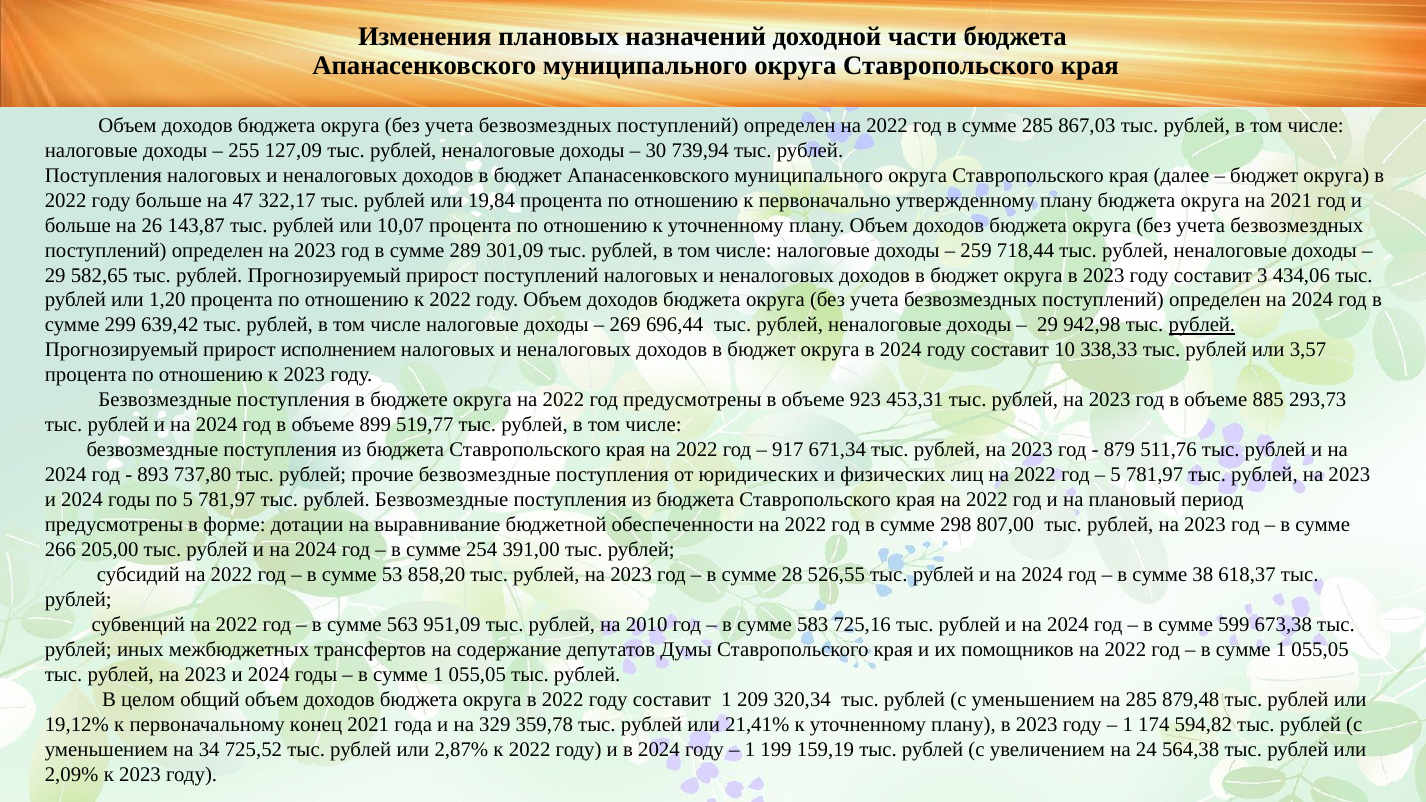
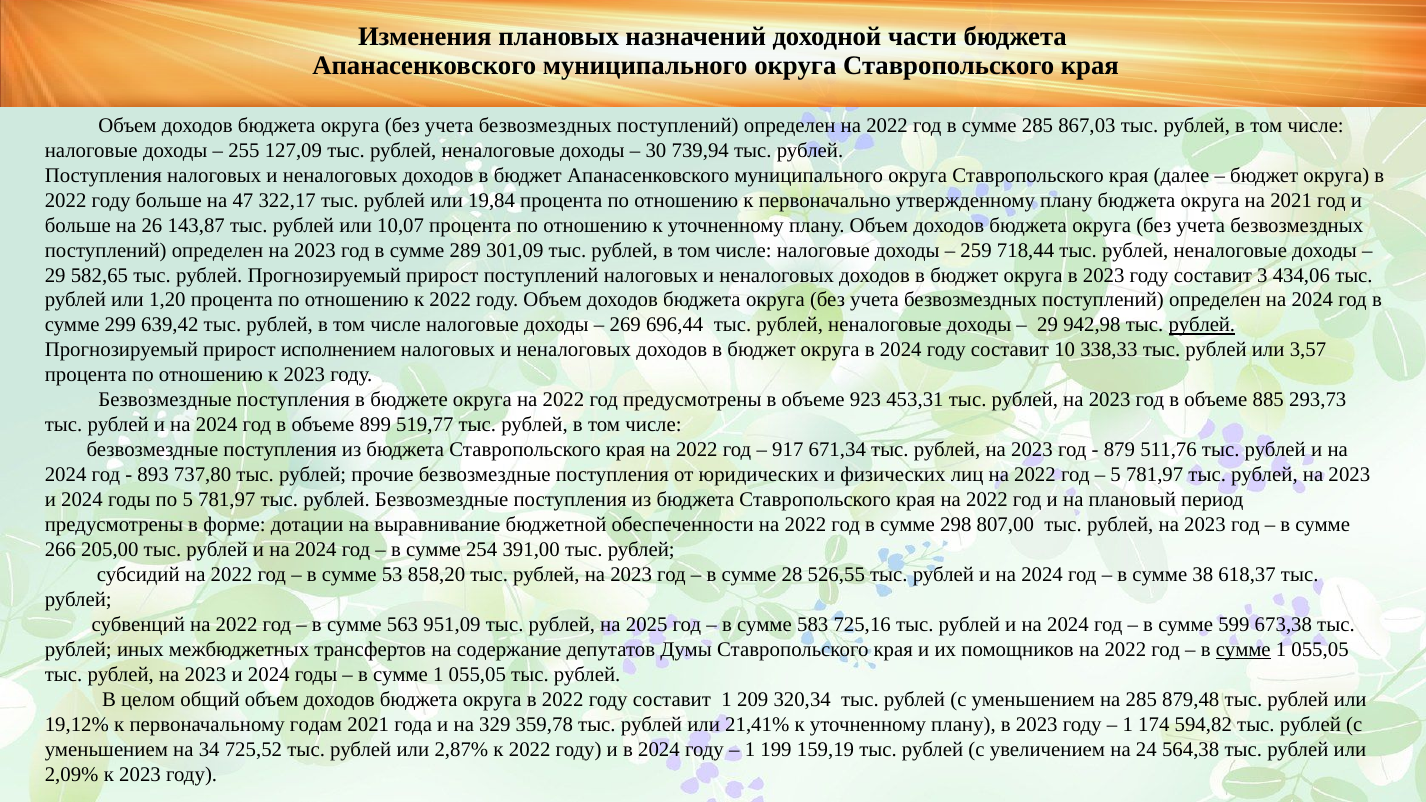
2010: 2010 -> 2025 (647, 625)
сумме underline: none -> present (1243, 650)
конец: конец -> годам (316, 725)
